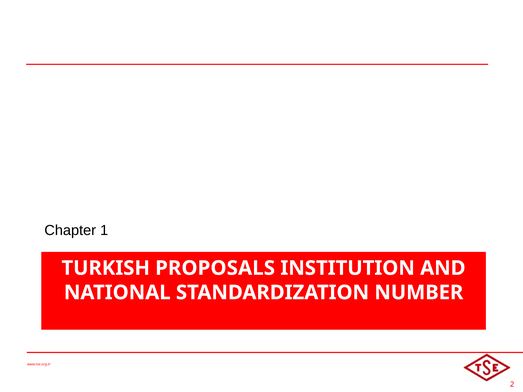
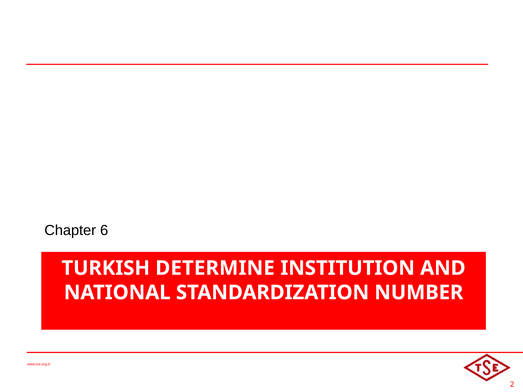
1: 1 -> 6 (104, 230)
PROPOSALS: PROPOSALS -> DETERMINE (215, 268)
